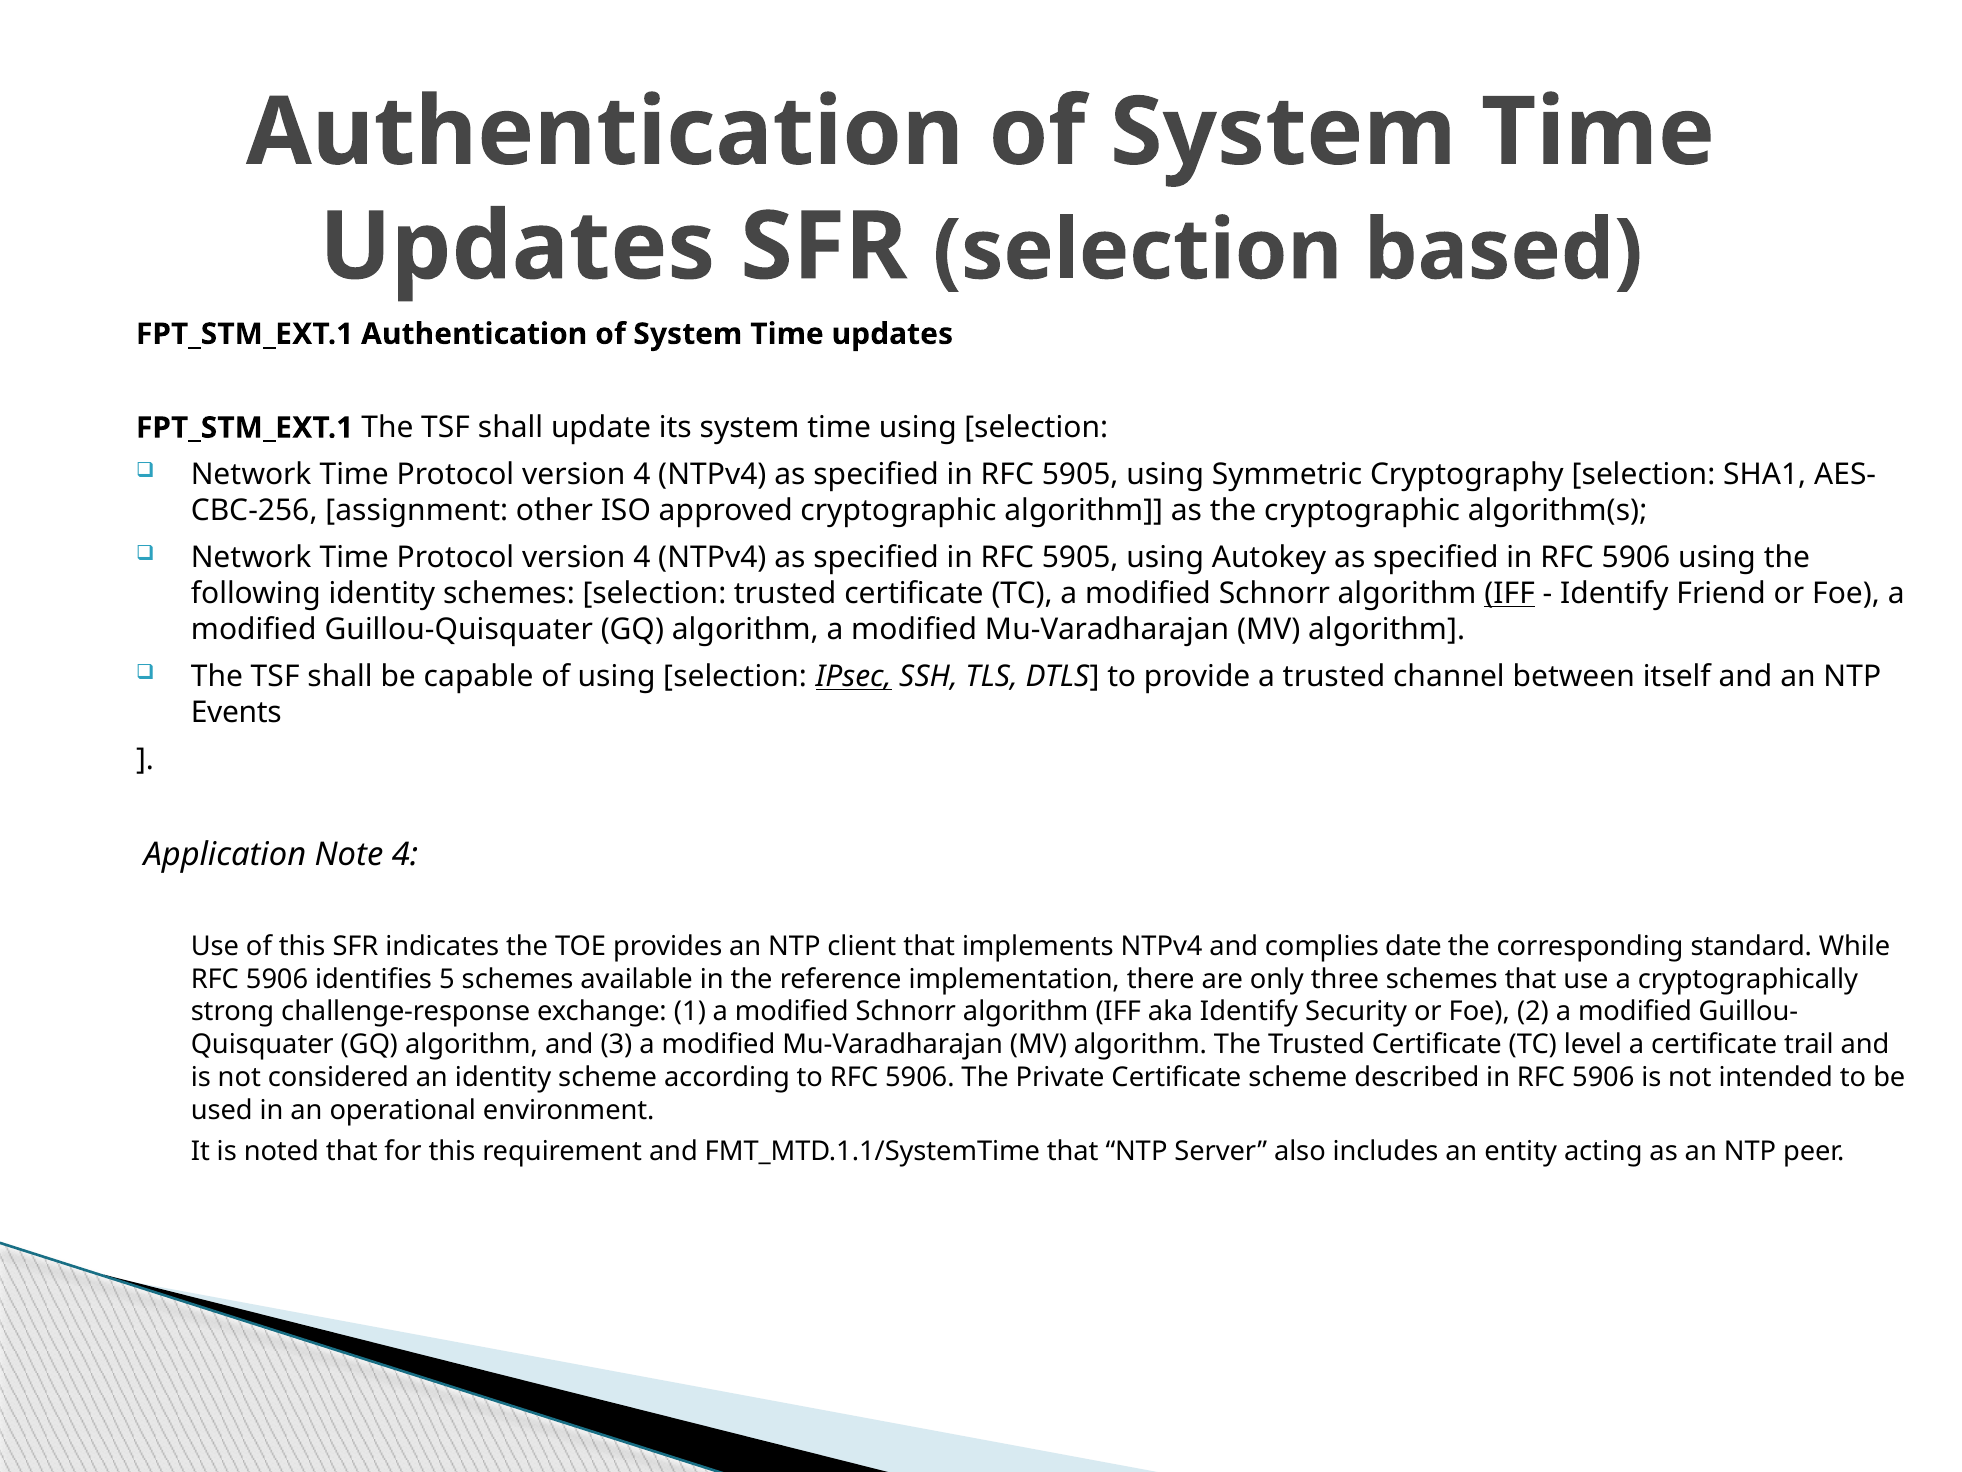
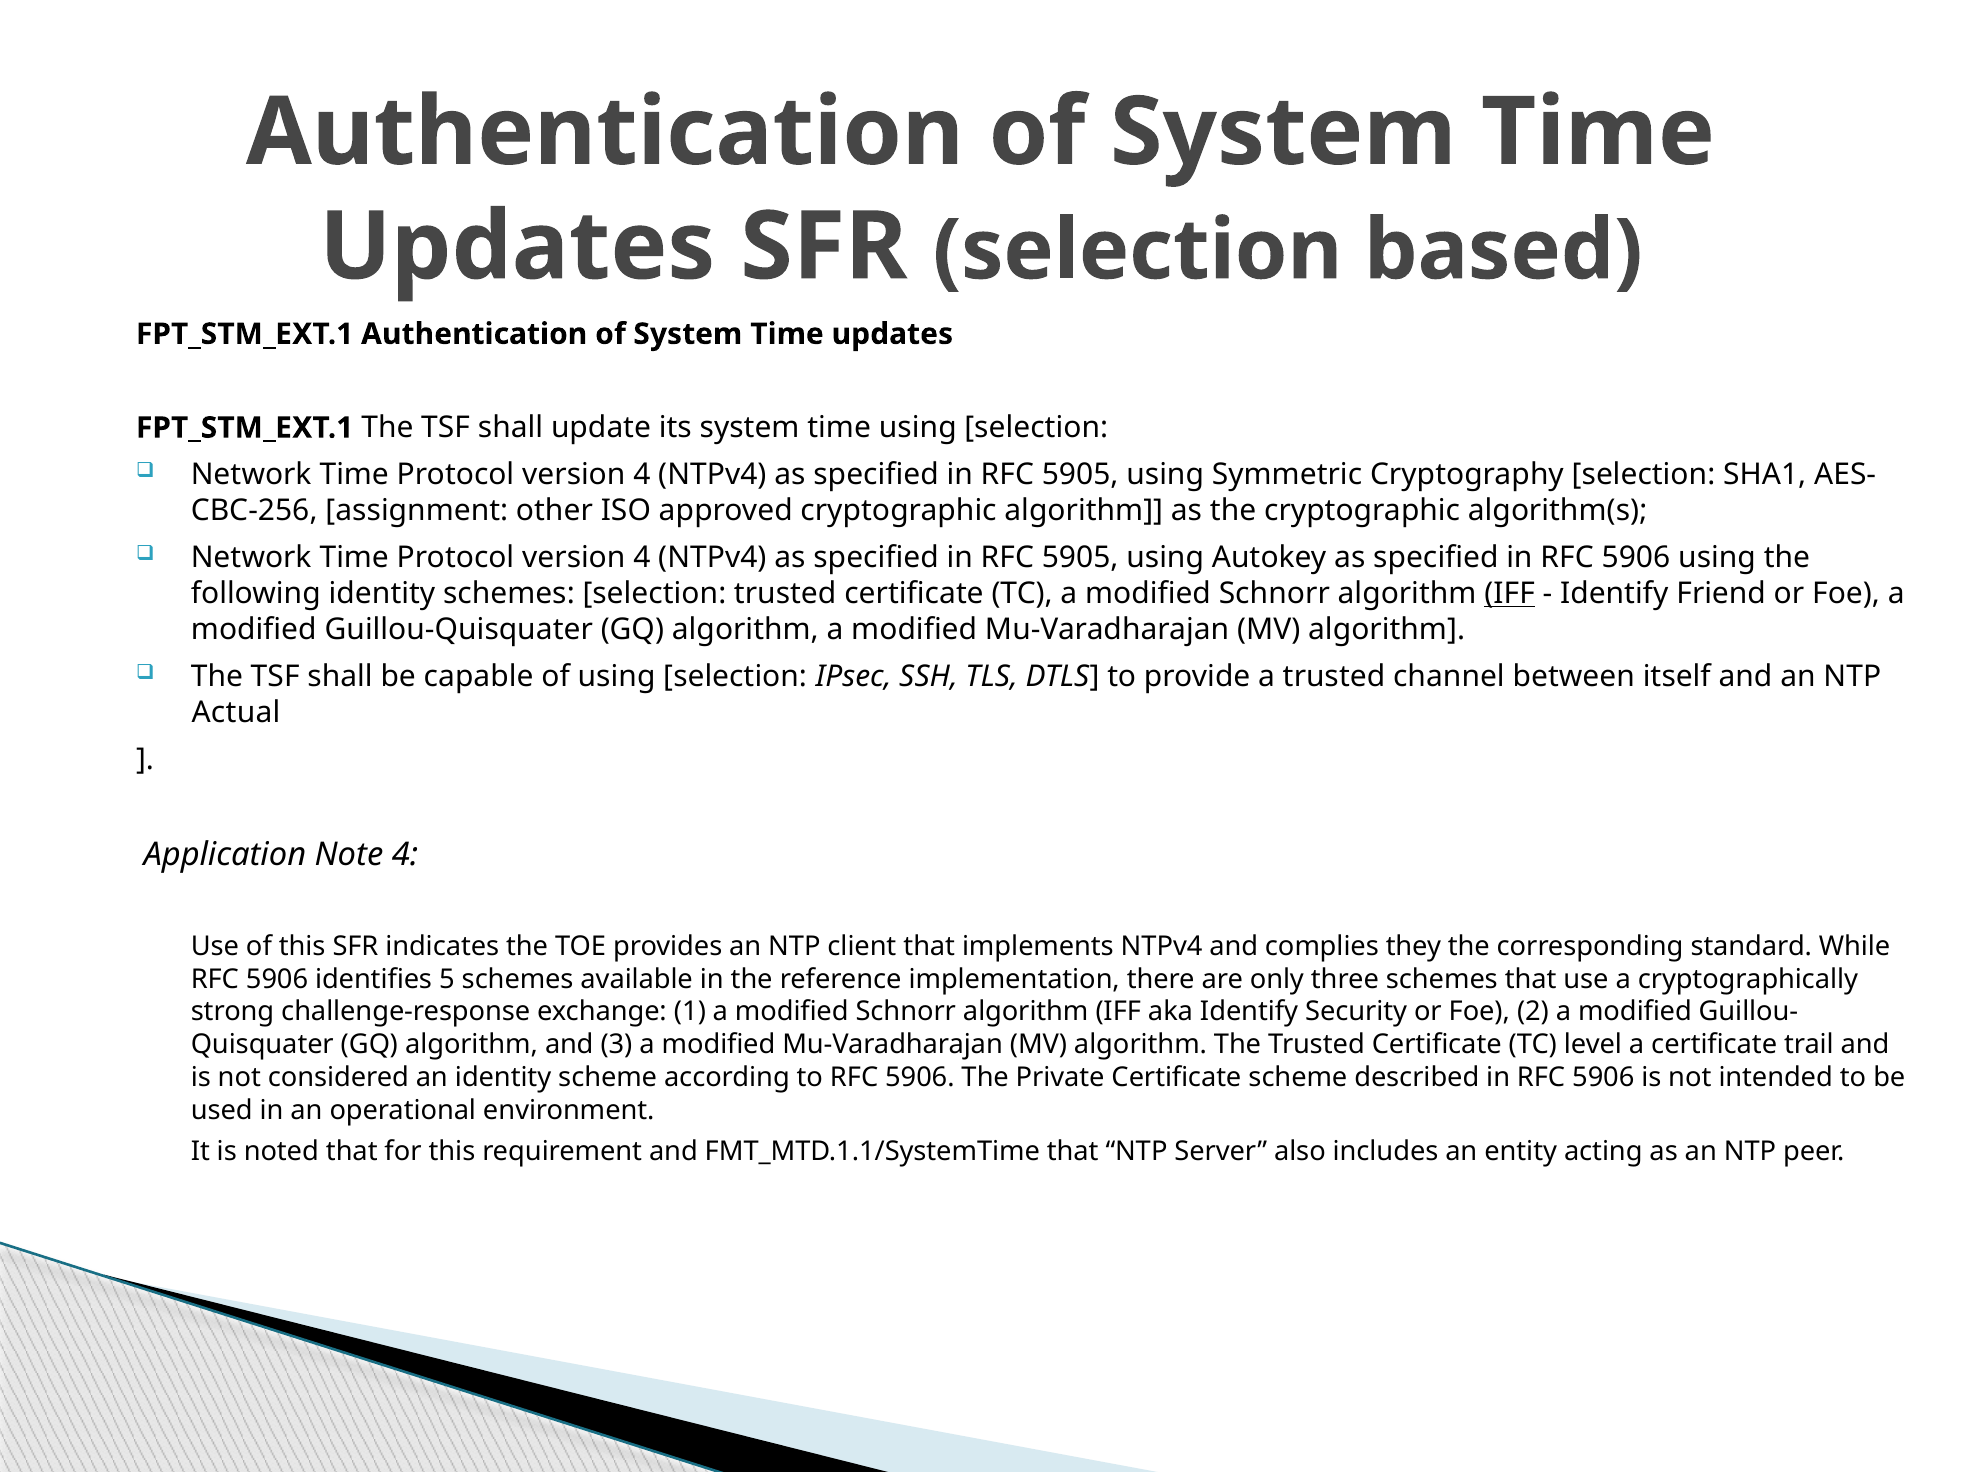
IPsec underline: present -> none (854, 676)
Events: Events -> Actual (236, 712)
date: date -> they (1413, 946)
